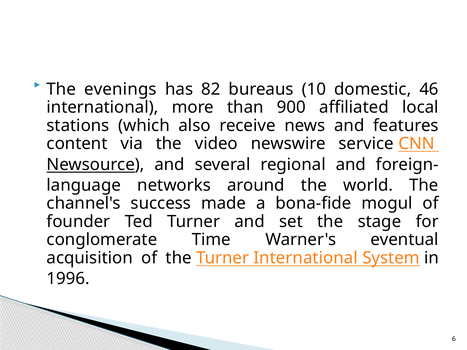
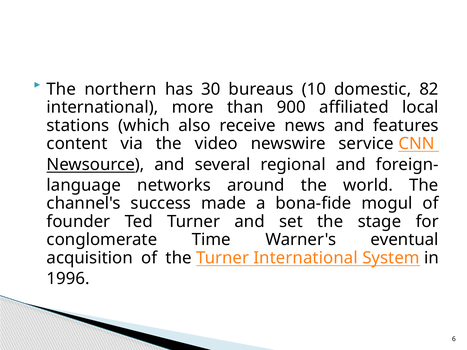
evenings: evenings -> northern (120, 89)
82: 82 -> 30 (211, 89)
46: 46 -> 82 (429, 89)
